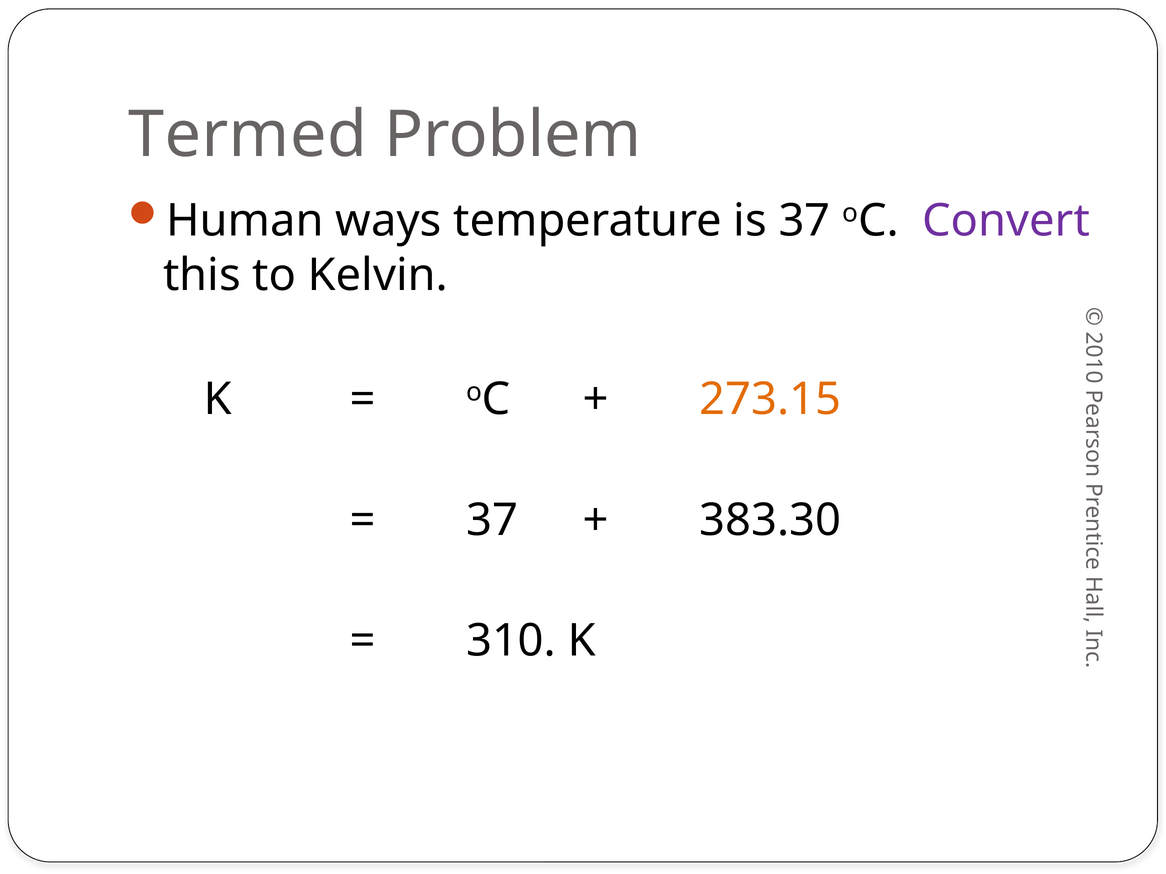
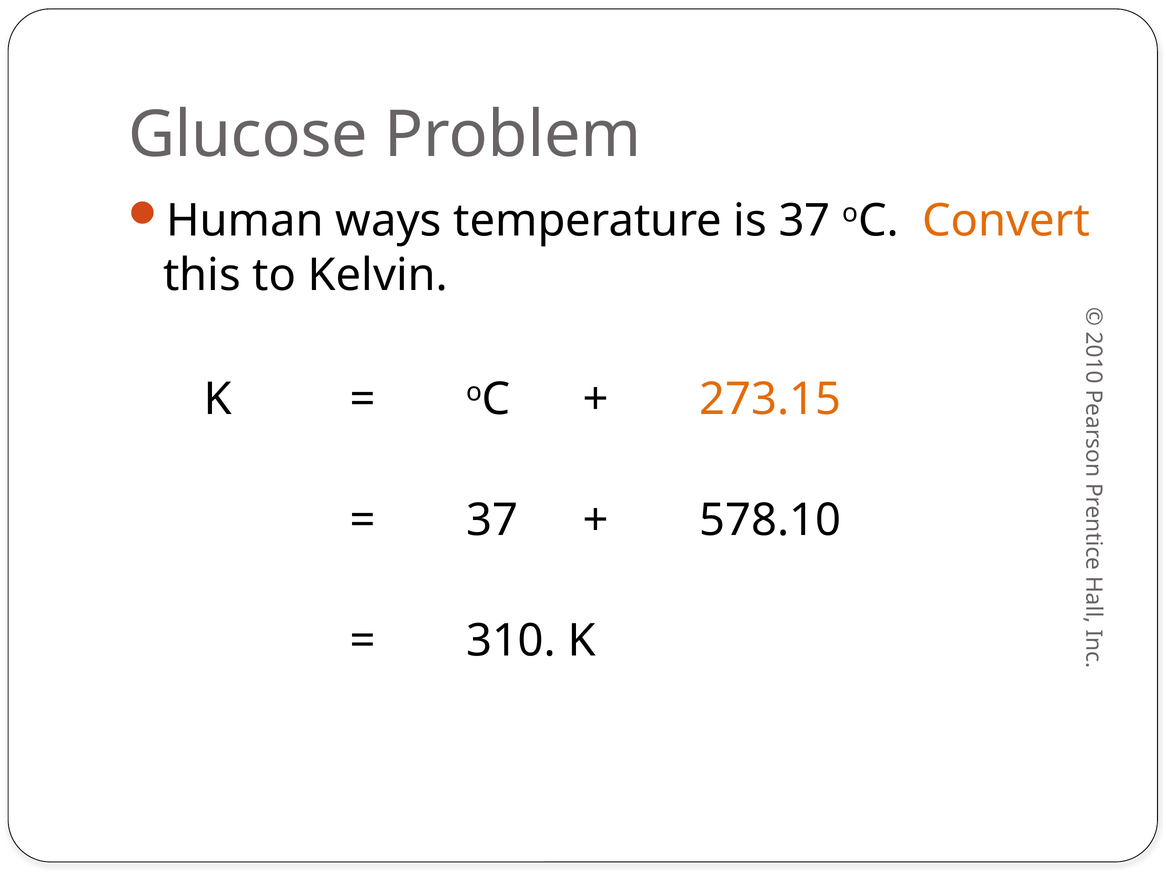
Termed: Termed -> Glucose (248, 135)
Convert colour: purple -> orange (1006, 221)
383.30: 383.30 -> 578.10 (770, 520)
